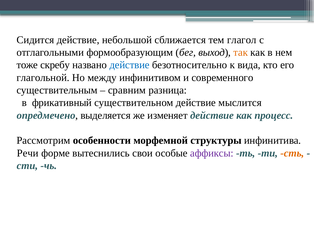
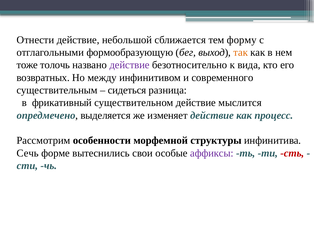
Сидится: Сидится -> Отнести (35, 40)
глагол: глагол -> форму (242, 40)
формообразующим: формообразующим -> формообразующую (130, 52)
скребу: скребу -> толочь (55, 65)
действие colour: blue -> purple (130, 65)
глагольной: глагольной -> возвратных (43, 77)
сравним: сравним -> сидеться (127, 90)
Речи: Речи -> Сечь (28, 153)
сть colour: orange -> red (292, 153)
